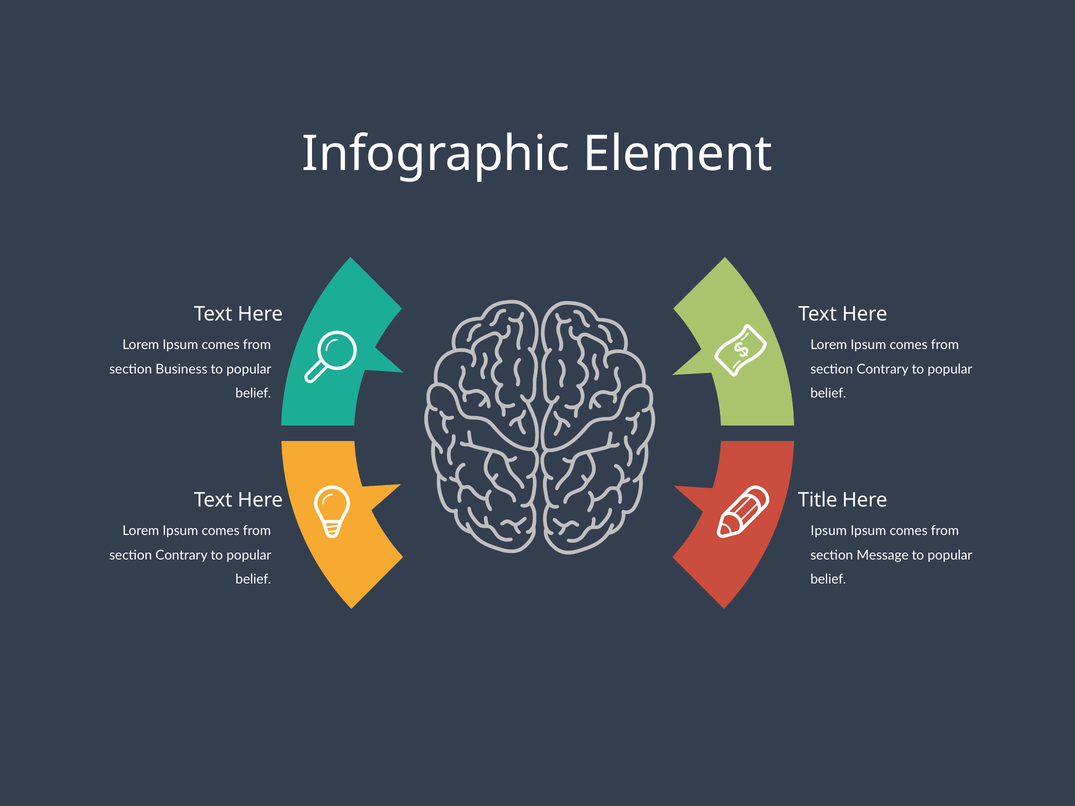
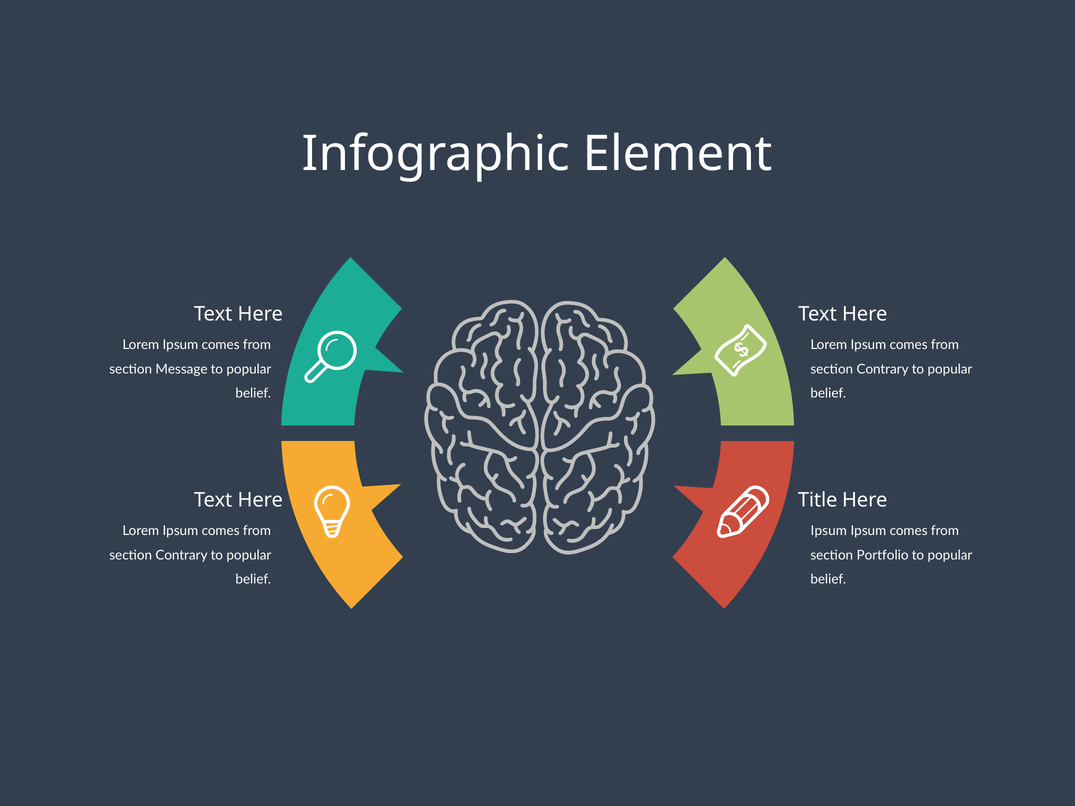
Business: Business -> Message (181, 369)
Message: Message -> Portfolio (883, 555)
